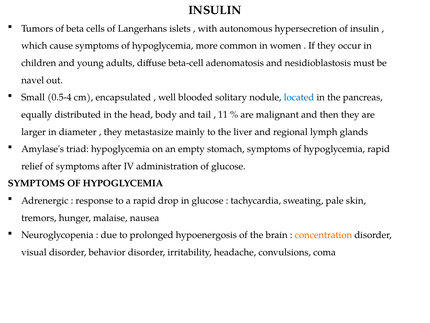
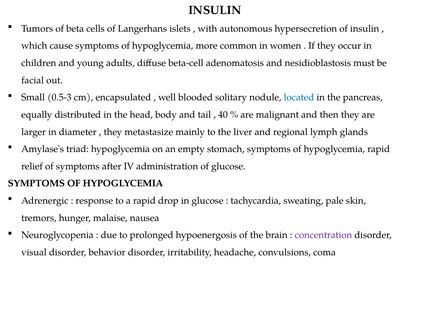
navel: navel -> facial (33, 80)
0.5-4: 0.5-4 -> 0.5-3 (59, 97)
11: 11 -> 40 (223, 114)
concentration colour: orange -> purple (323, 235)
